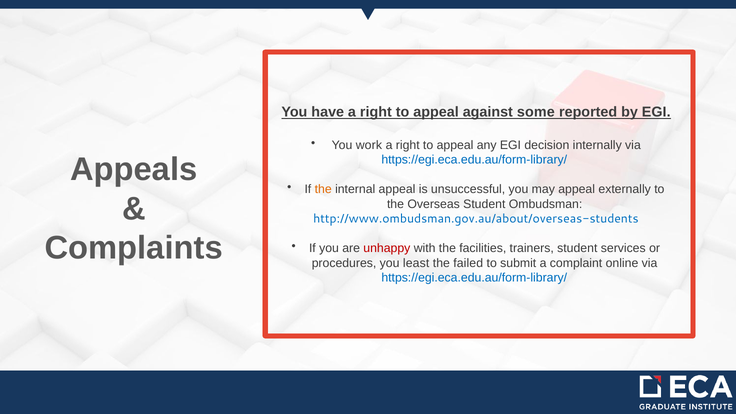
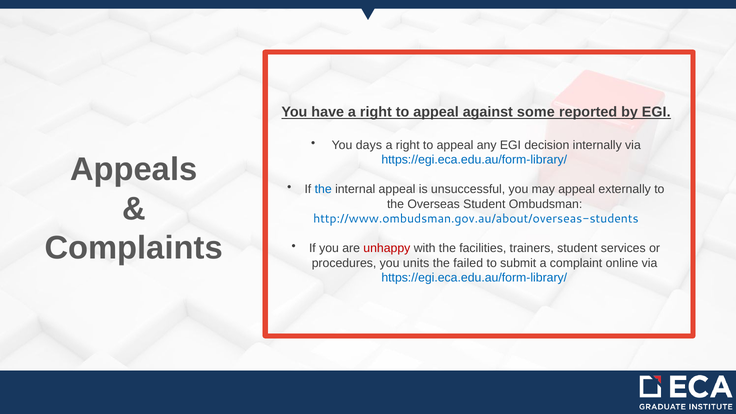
work: work -> days (369, 145)
the colour: orange -> blue (323, 189)
least: least -> units (416, 263)
